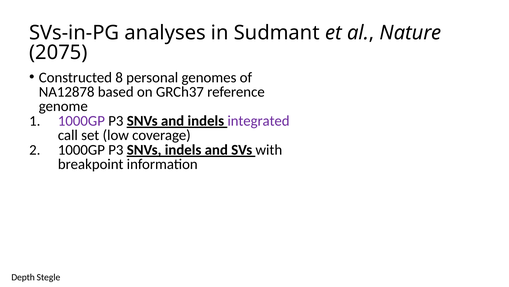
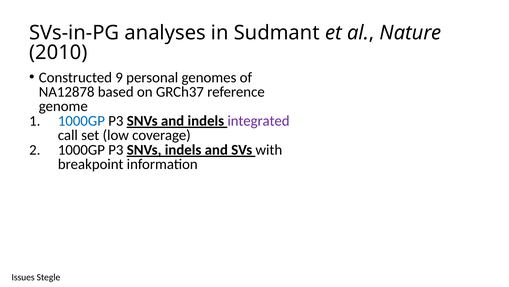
2075: 2075 -> 2010 (58, 52)
8: 8 -> 9 (119, 77)
1000GP colour: purple -> blue (81, 121)
Depth: Depth -> Issues (23, 277)
